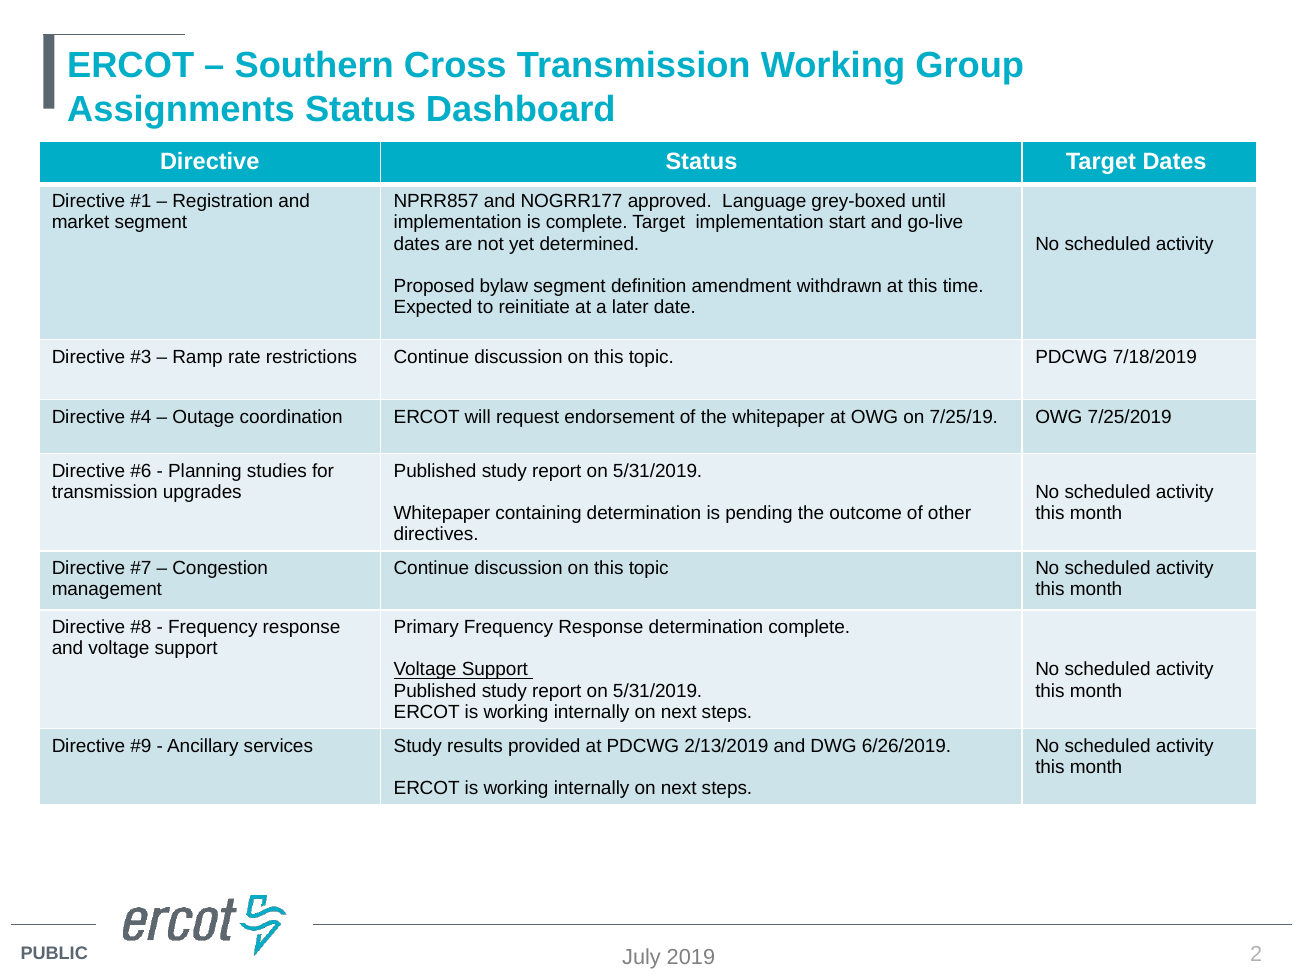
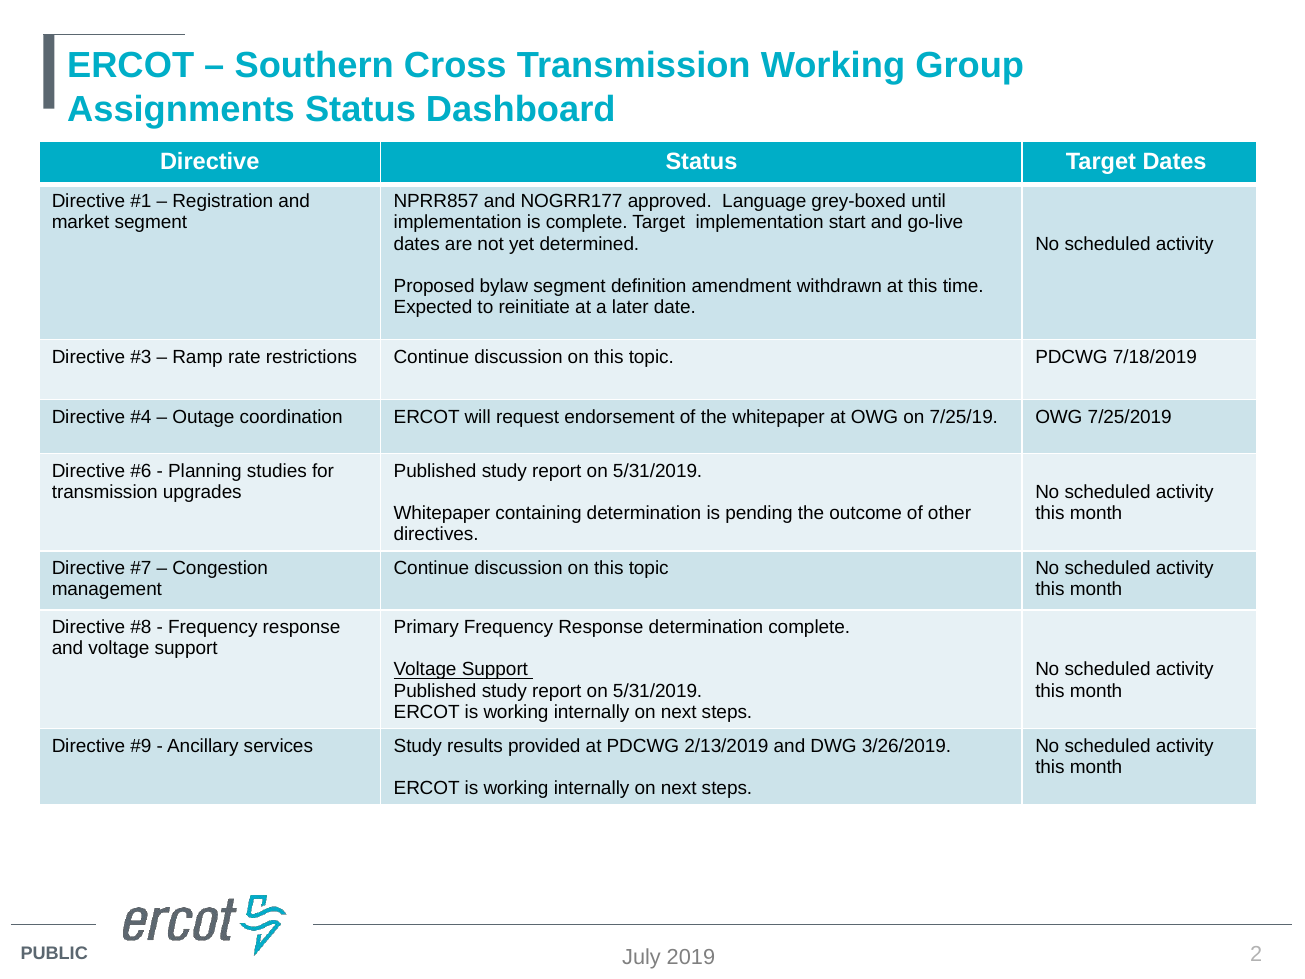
6/26/2019: 6/26/2019 -> 3/26/2019 (907, 746)
